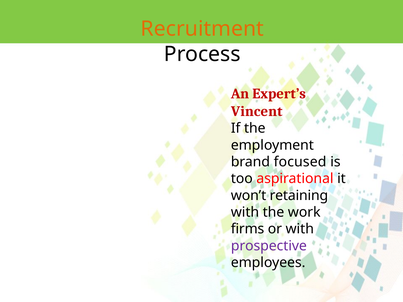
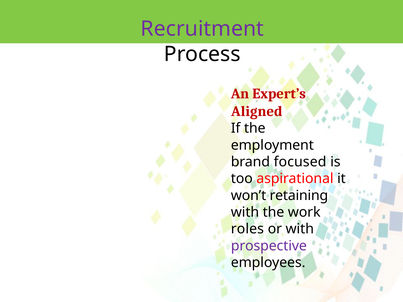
Recruitment colour: orange -> purple (202, 29)
Vincent: Vincent -> Aligned (257, 111)
firms: firms -> roles (247, 229)
